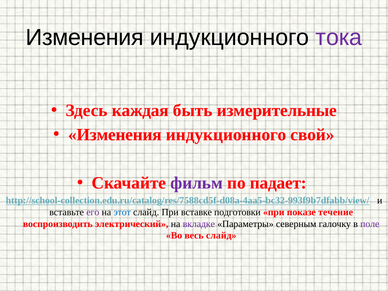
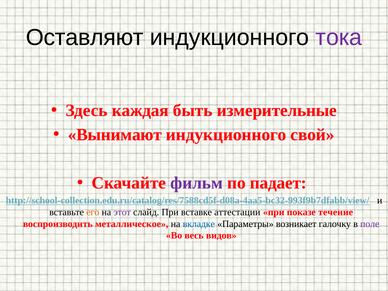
Изменения: Изменения -> Оставляют (85, 38)
Изменения: Изменения -> Вынимают (115, 135)
его colour: purple -> orange (93, 212)
этот colour: blue -> purple (122, 212)
подготовки: подготовки -> аттестации (237, 212)
электрический: электрический -> металлическое (132, 224)
вкладке colour: purple -> blue (199, 224)
северным: северным -> возникает (296, 224)
весь слайд: слайд -> видов (221, 235)
